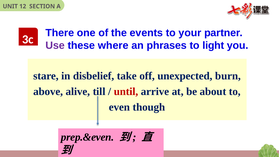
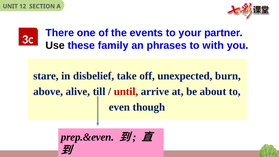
Use colour: purple -> black (55, 45)
where: where -> family (113, 45)
light: light -> with (213, 45)
